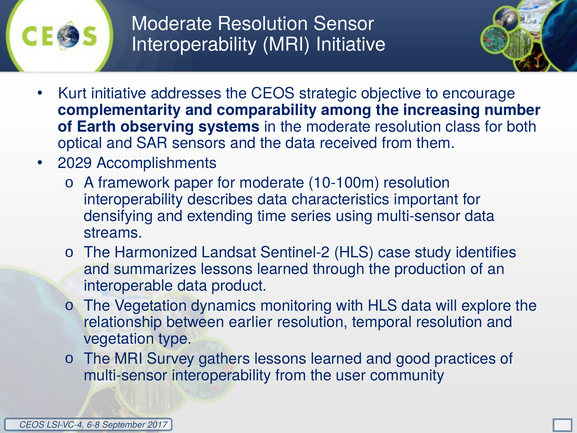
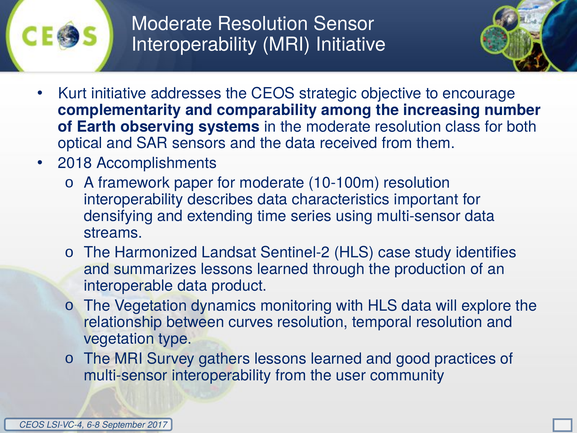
2029: 2029 -> 2018 (75, 163)
earlier: earlier -> curves (251, 322)
